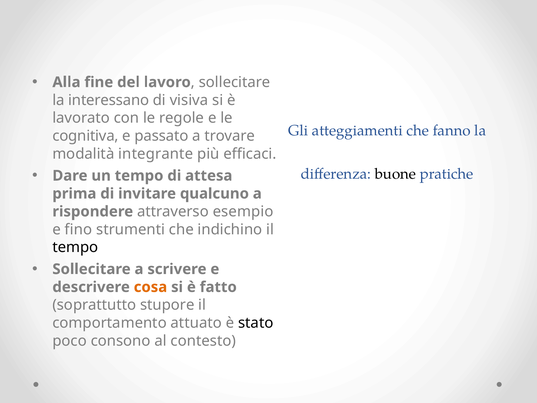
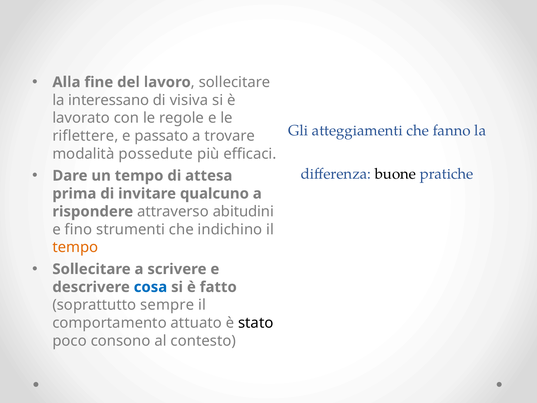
cognitiva: cognitiva -> riflettere (85, 136)
integrante: integrante -> possedute (156, 154)
esempio: esempio -> abitudini (243, 211)
tempo colour: black -> orange (75, 247)
cosa colour: orange -> blue (150, 287)
stupore: stupore -> sempre (167, 305)
